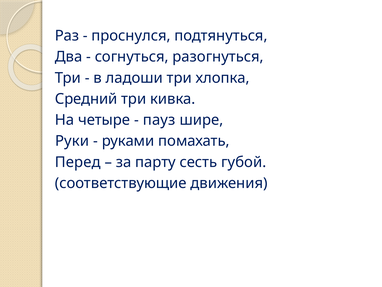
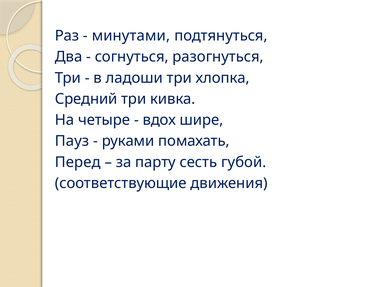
проснулся: проснулся -> минутами (131, 36)
пауз: пауз -> вдох (159, 120)
Руки: Руки -> Пауз (72, 141)
